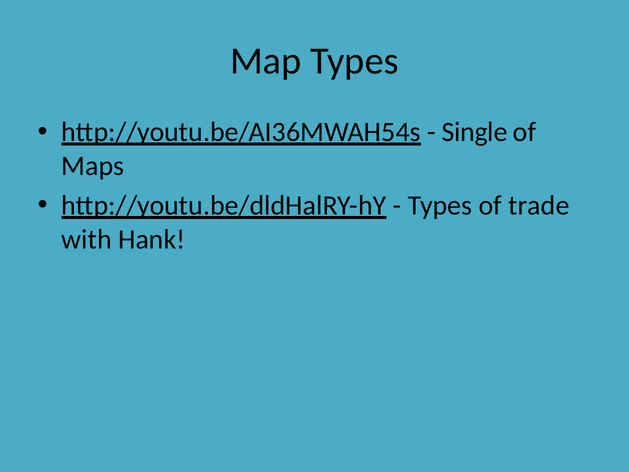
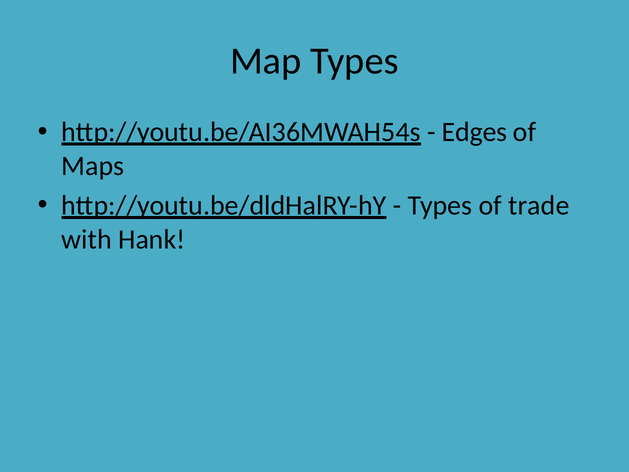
Single: Single -> Edges (474, 132)
